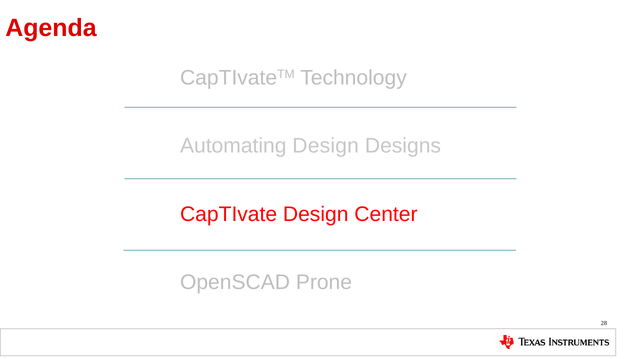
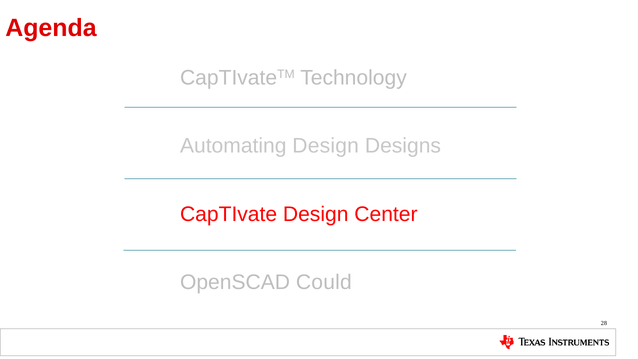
Prone: Prone -> Could (324, 282)
